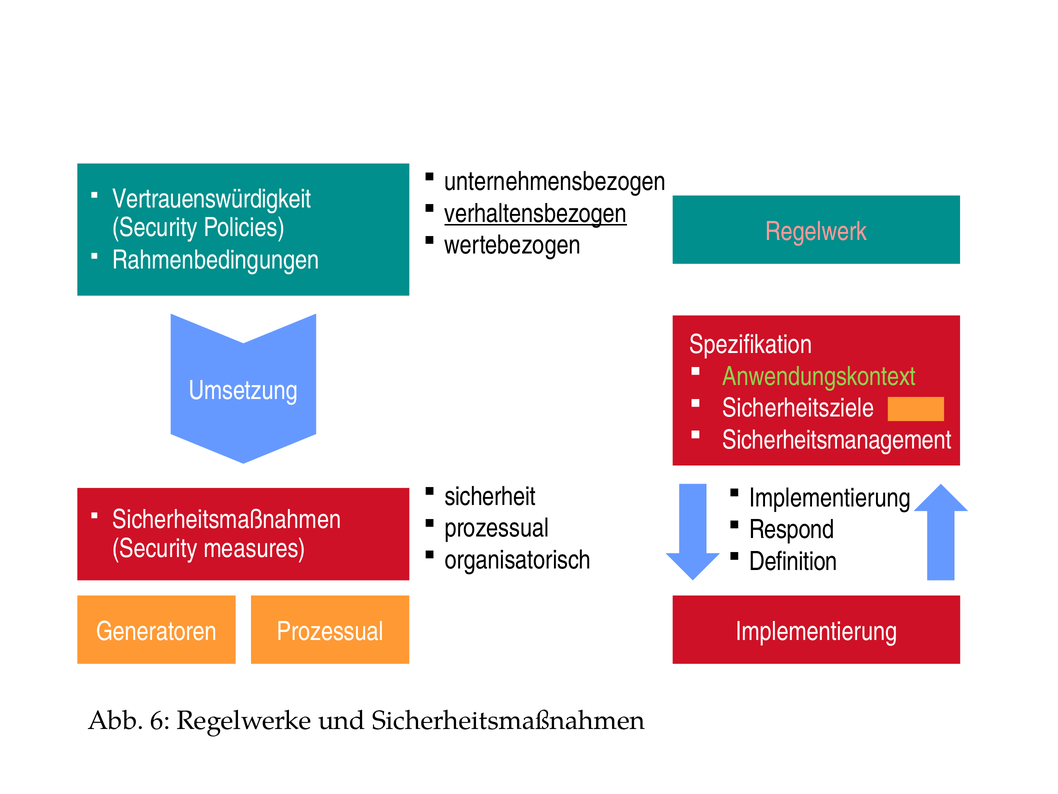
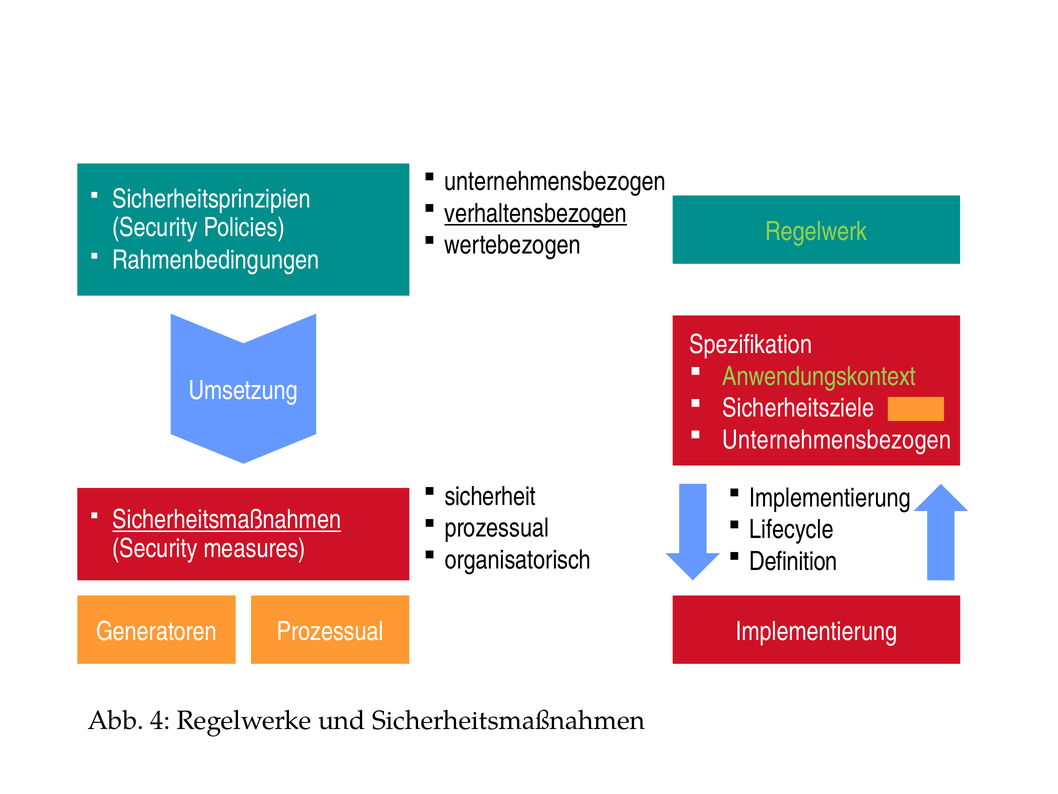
Vertrauenswürdigkeit: Vertrauenswürdigkeit -> Sicherheitsprinzipien (212, 199)
Regelwerk colour: pink -> light green (816, 231)
Sicherheitsmanagement: Sicherheitsmanagement -> Unternehmensbezogen (837, 440)
Sicherheitsmaßnahmen underline: none -> present (227, 519)
Respond: Respond -> Lifecycle (791, 529)
6: 6 -> 4 (160, 720)
